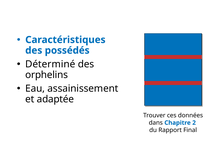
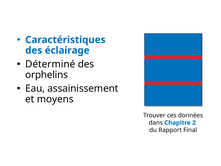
possédés: possédés -> éclairage (67, 50)
adaptée: adaptée -> moyens (55, 99)
